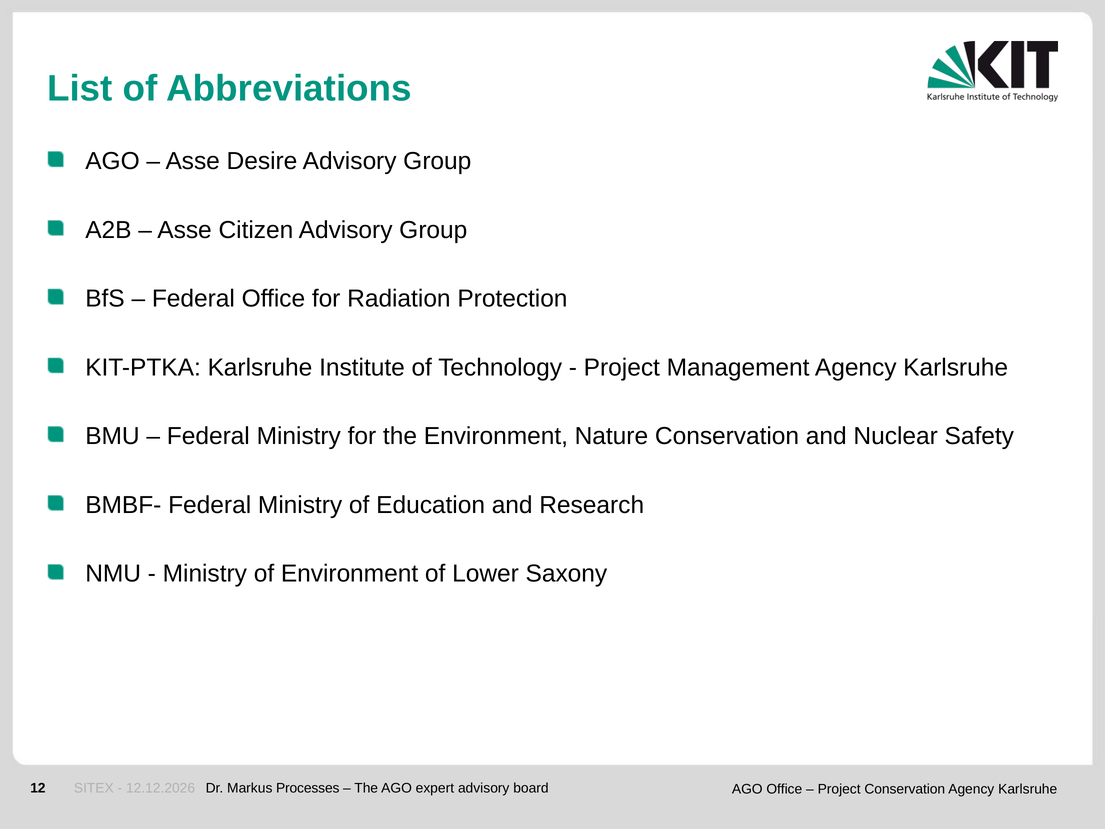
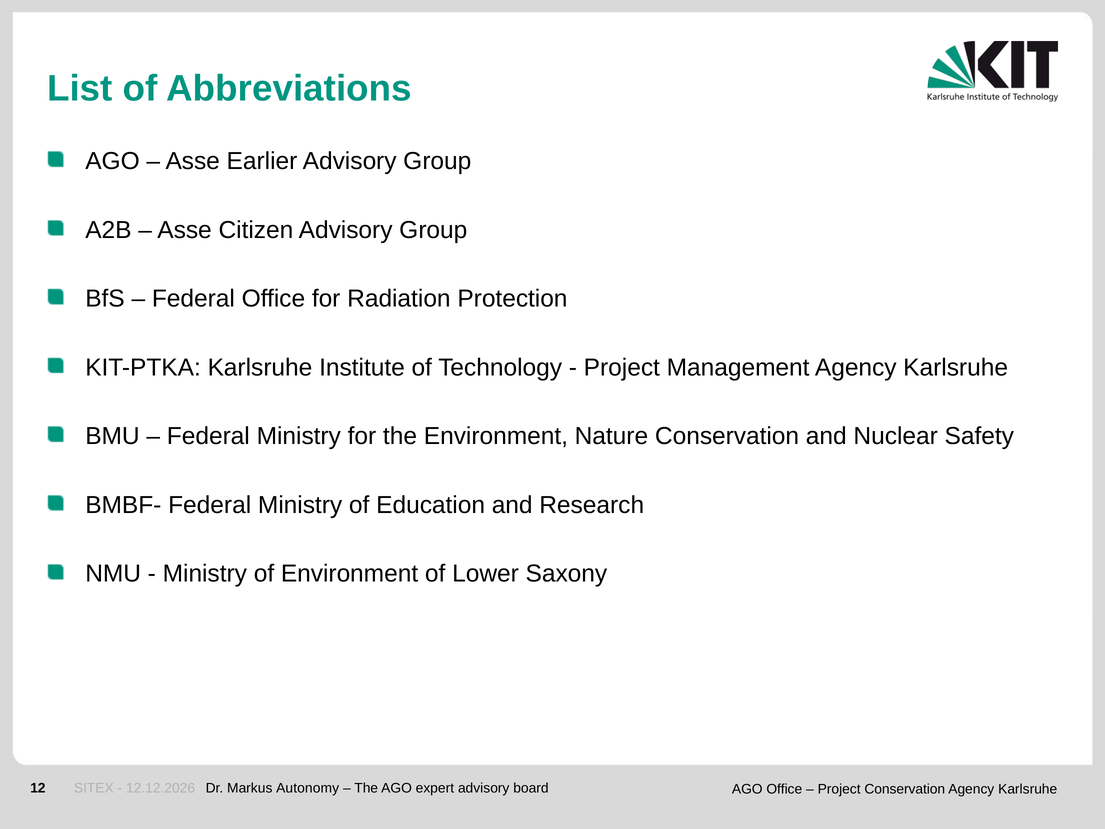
Desire: Desire -> Earlier (262, 161)
Processes: Processes -> Autonomy (308, 788)
